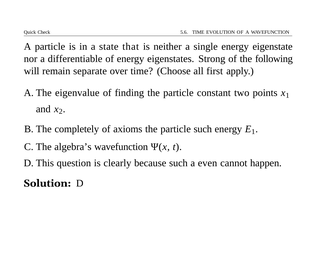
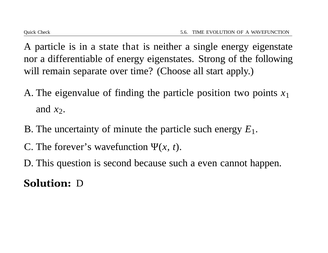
first: first -> start (215, 71)
constant: constant -> position (214, 93)
completely: completely -> uncertainty (77, 129)
axioms: axioms -> minute (128, 129)
algebra’s: algebra’s -> forever’s (73, 147)
clearly: clearly -> second (117, 163)
